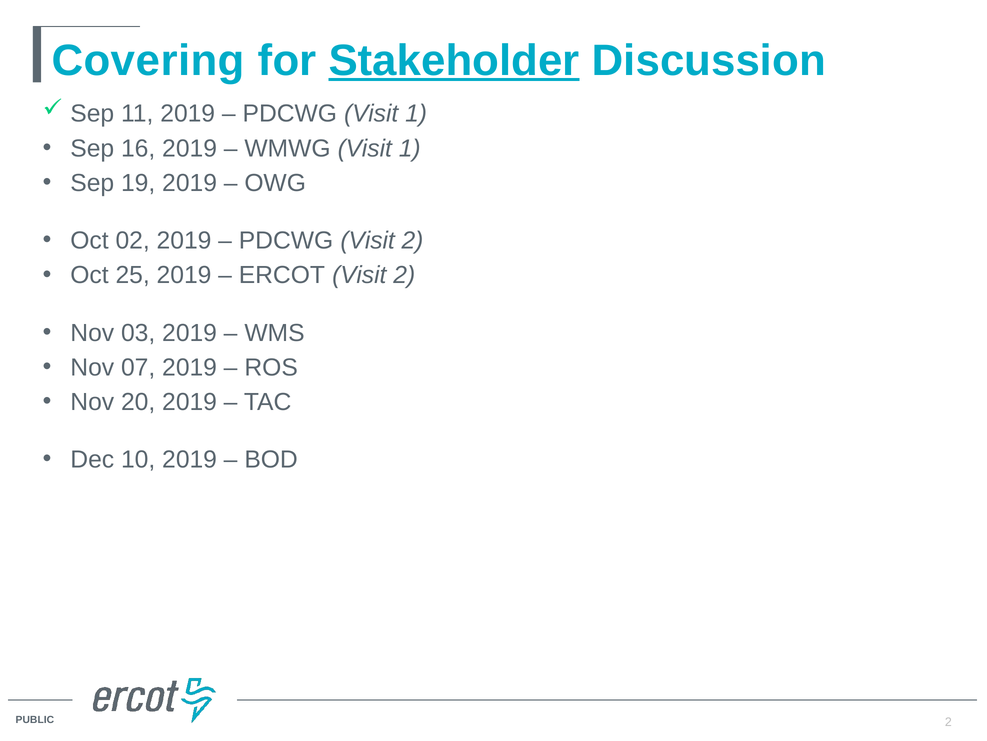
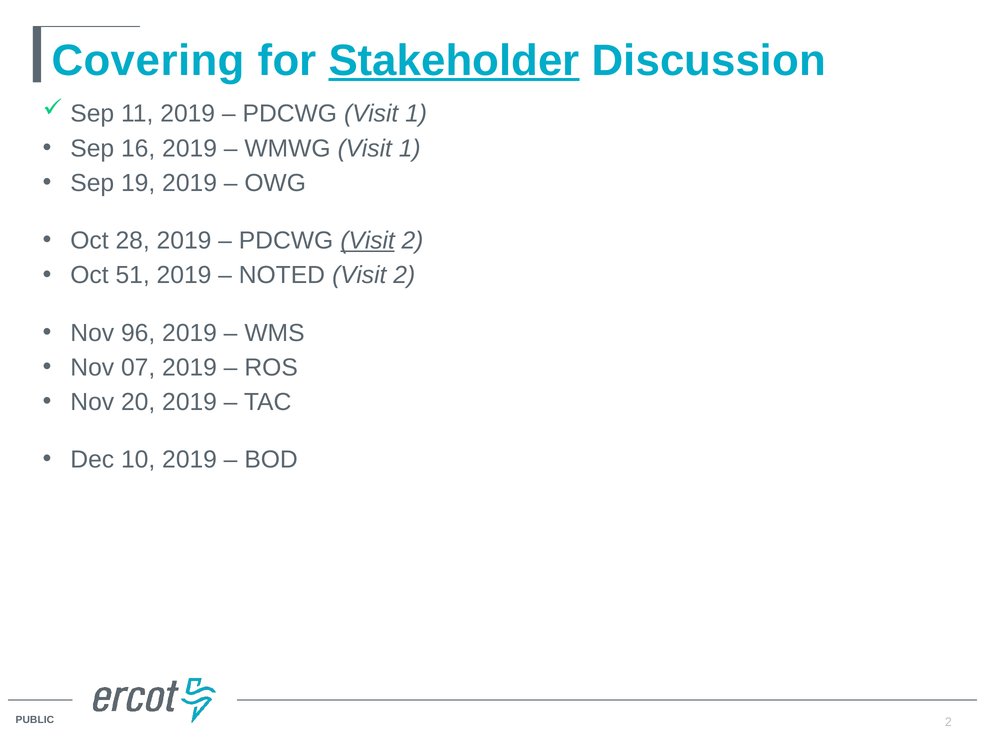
02: 02 -> 28 (133, 240)
Visit underline: none -> present (368, 240)
25: 25 -> 51 (133, 275)
ERCOT: ERCOT -> NOTED (282, 275)
03: 03 -> 96 (138, 333)
